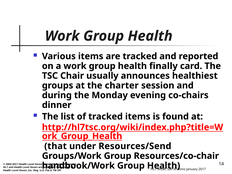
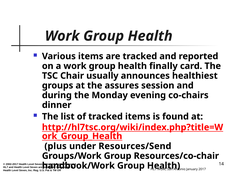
charter: charter -> assures (122, 85)
that: that -> plus (56, 146)
